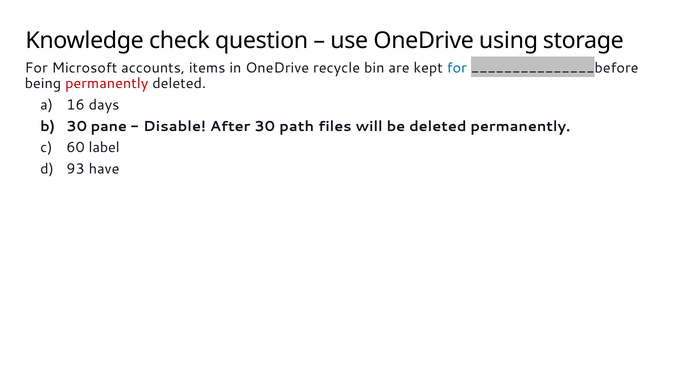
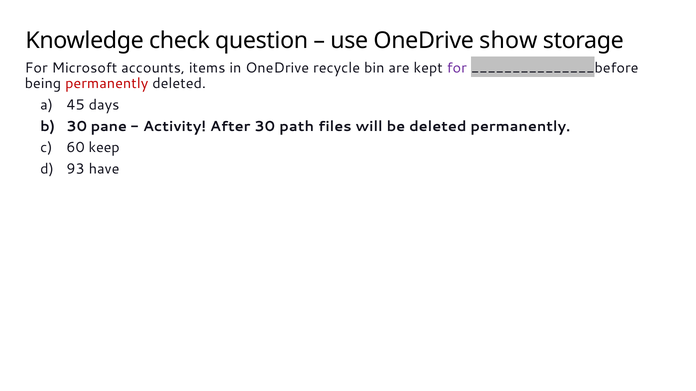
using: using -> show (508, 41)
for colour: blue -> purple (457, 68)
16: 16 -> 45 (76, 105)
Disable: Disable -> Activity (174, 126)
label: label -> keep (104, 148)
